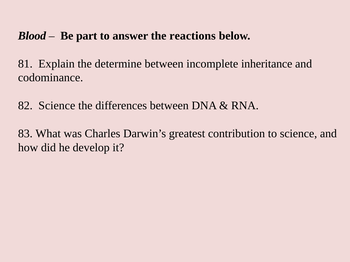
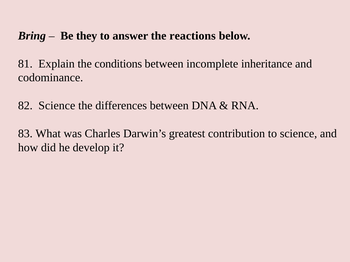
Blood: Blood -> Bring (32, 36)
part: part -> they (87, 36)
determine: determine -> conditions (118, 64)
